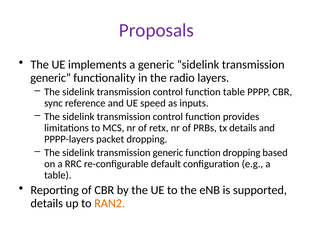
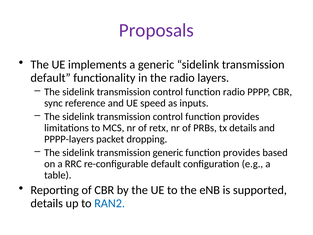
generic: generic -> default (51, 78)
function table: table -> radio (234, 92)
dropping: dropping -> provides (241, 153)
RAN2 colour: orange -> blue (110, 203)
